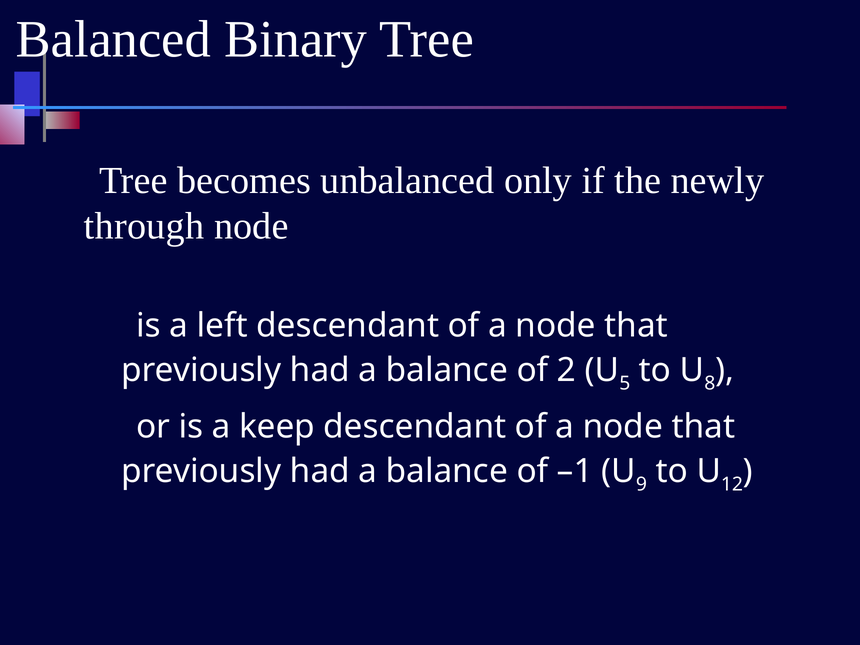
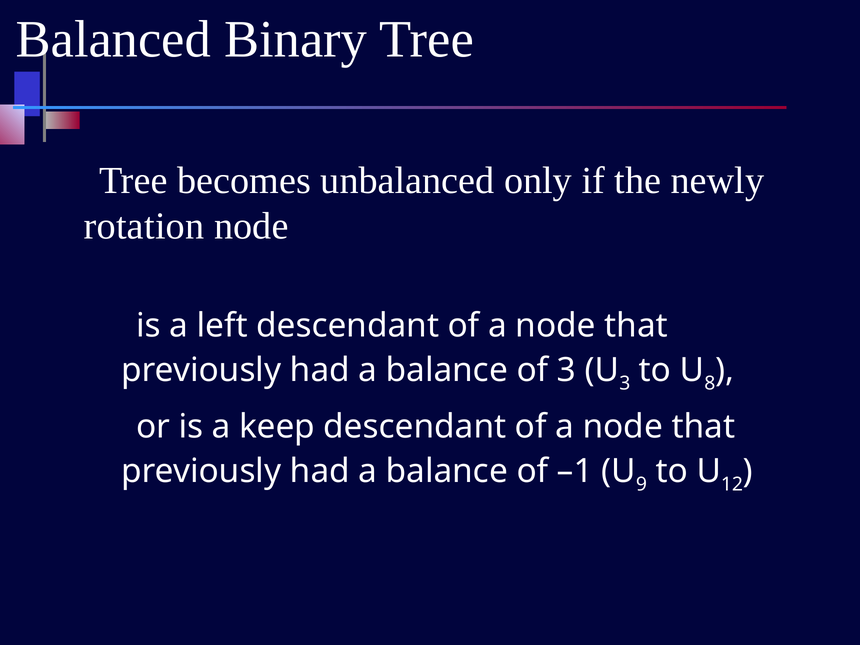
through: through -> rotation (144, 226)
of 2: 2 -> 3 (566, 370)
5: 5 -> 3 (625, 383)
